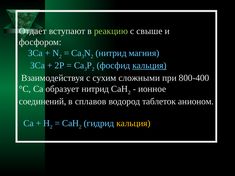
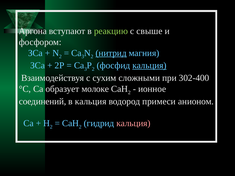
Отдает: Отдает -> Аргона (33, 31)
нитрид underline: none -> present (111, 53)
800-400: 800-400 -> 302-400 (194, 78)
образует нитрид: нитрид -> молоке (95, 89)
в сплавов: сплавов -> кальция (91, 101)
таблеток: таблеток -> примеси (159, 101)
кальция colour: yellow -> pink (133, 123)
